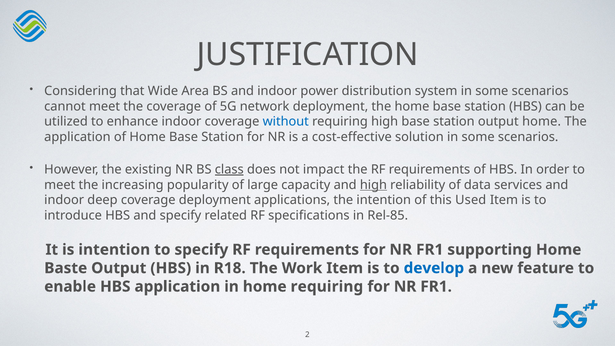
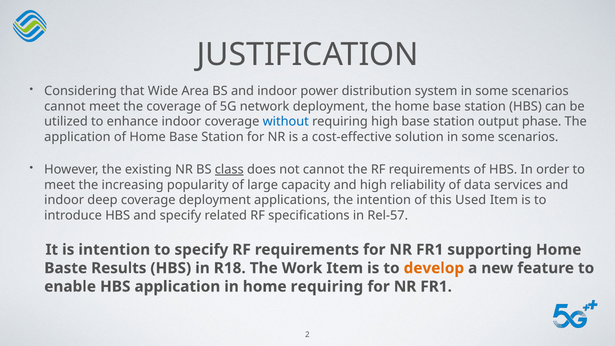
output home: home -> phase (542, 122)
not impact: impact -> cannot (324, 169)
high underline: present -> none (373, 185)
Rel-85: Rel-85 -> Rel-57 (388, 216)
Baste Output: Output -> Results (119, 268)
develop colour: blue -> orange (434, 268)
